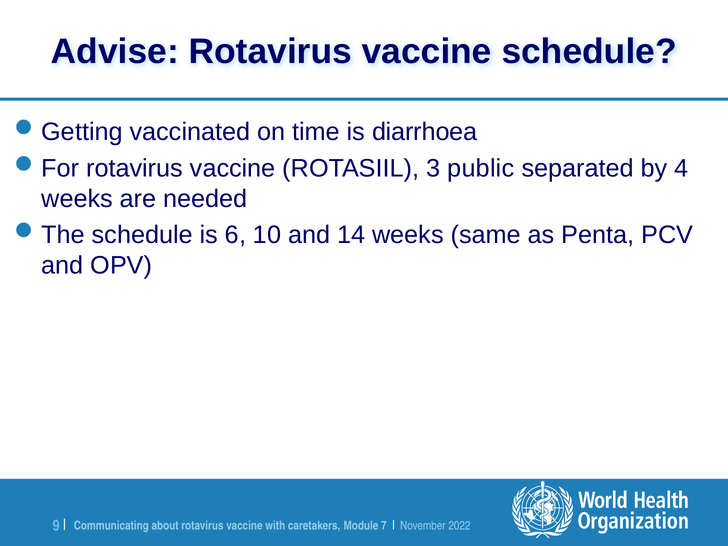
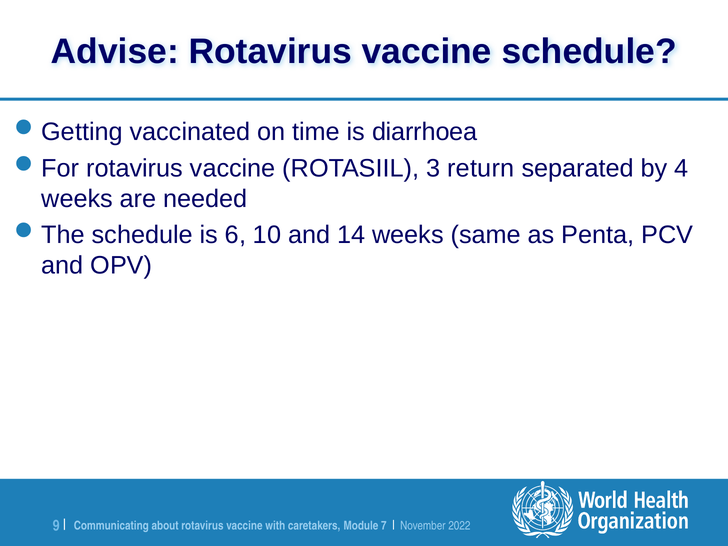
public: public -> return (481, 168)
